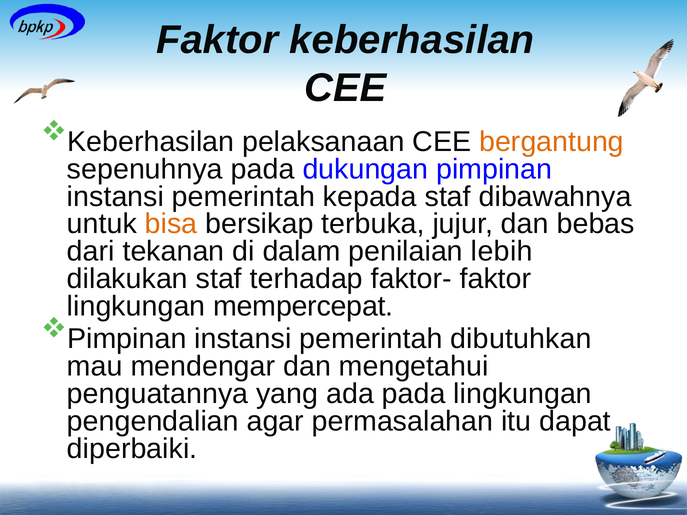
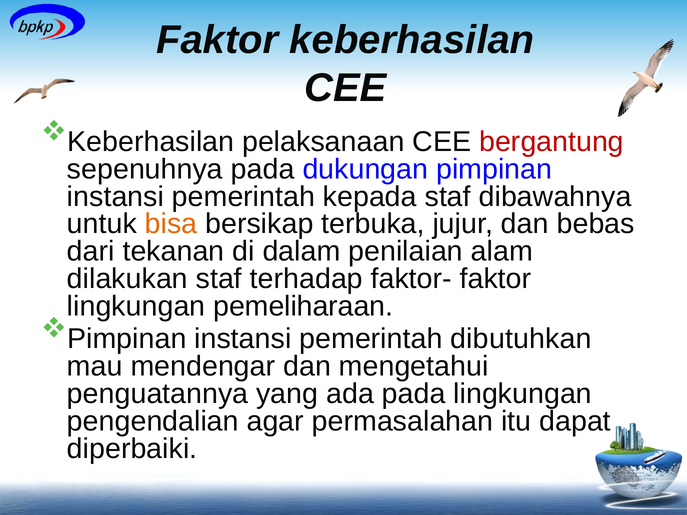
bergantung colour: orange -> red (552, 142)
lebih: lebih -> alam (502, 252)
mempercepat: mempercepat -> pemeliharaan (303, 307)
